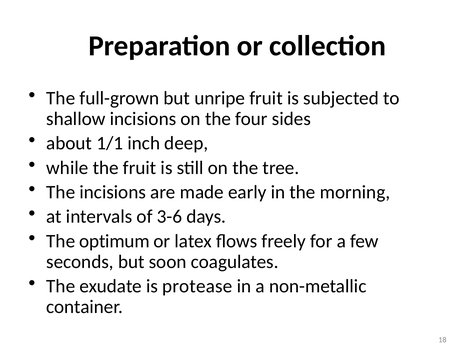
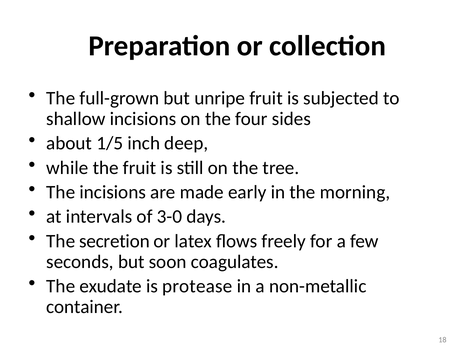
1/1: 1/1 -> 1/5 (110, 143)
3-6: 3-6 -> 3-0 (169, 217)
optimum: optimum -> secretion (114, 241)
